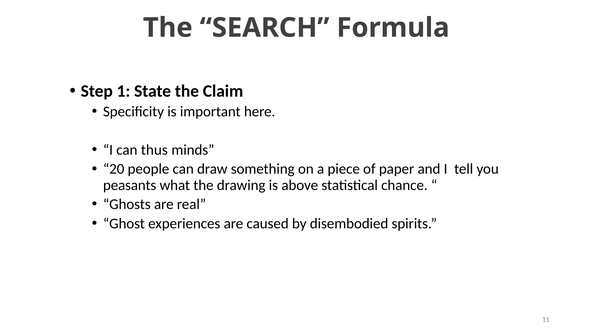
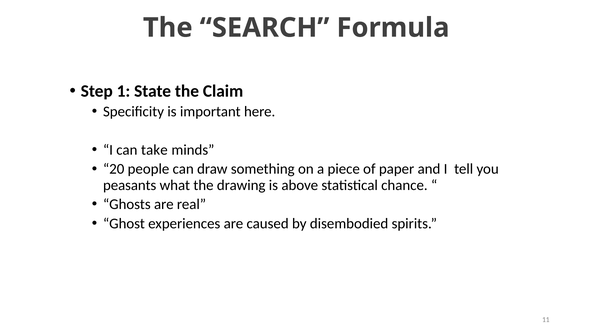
thus: thus -> take (154, 150)
